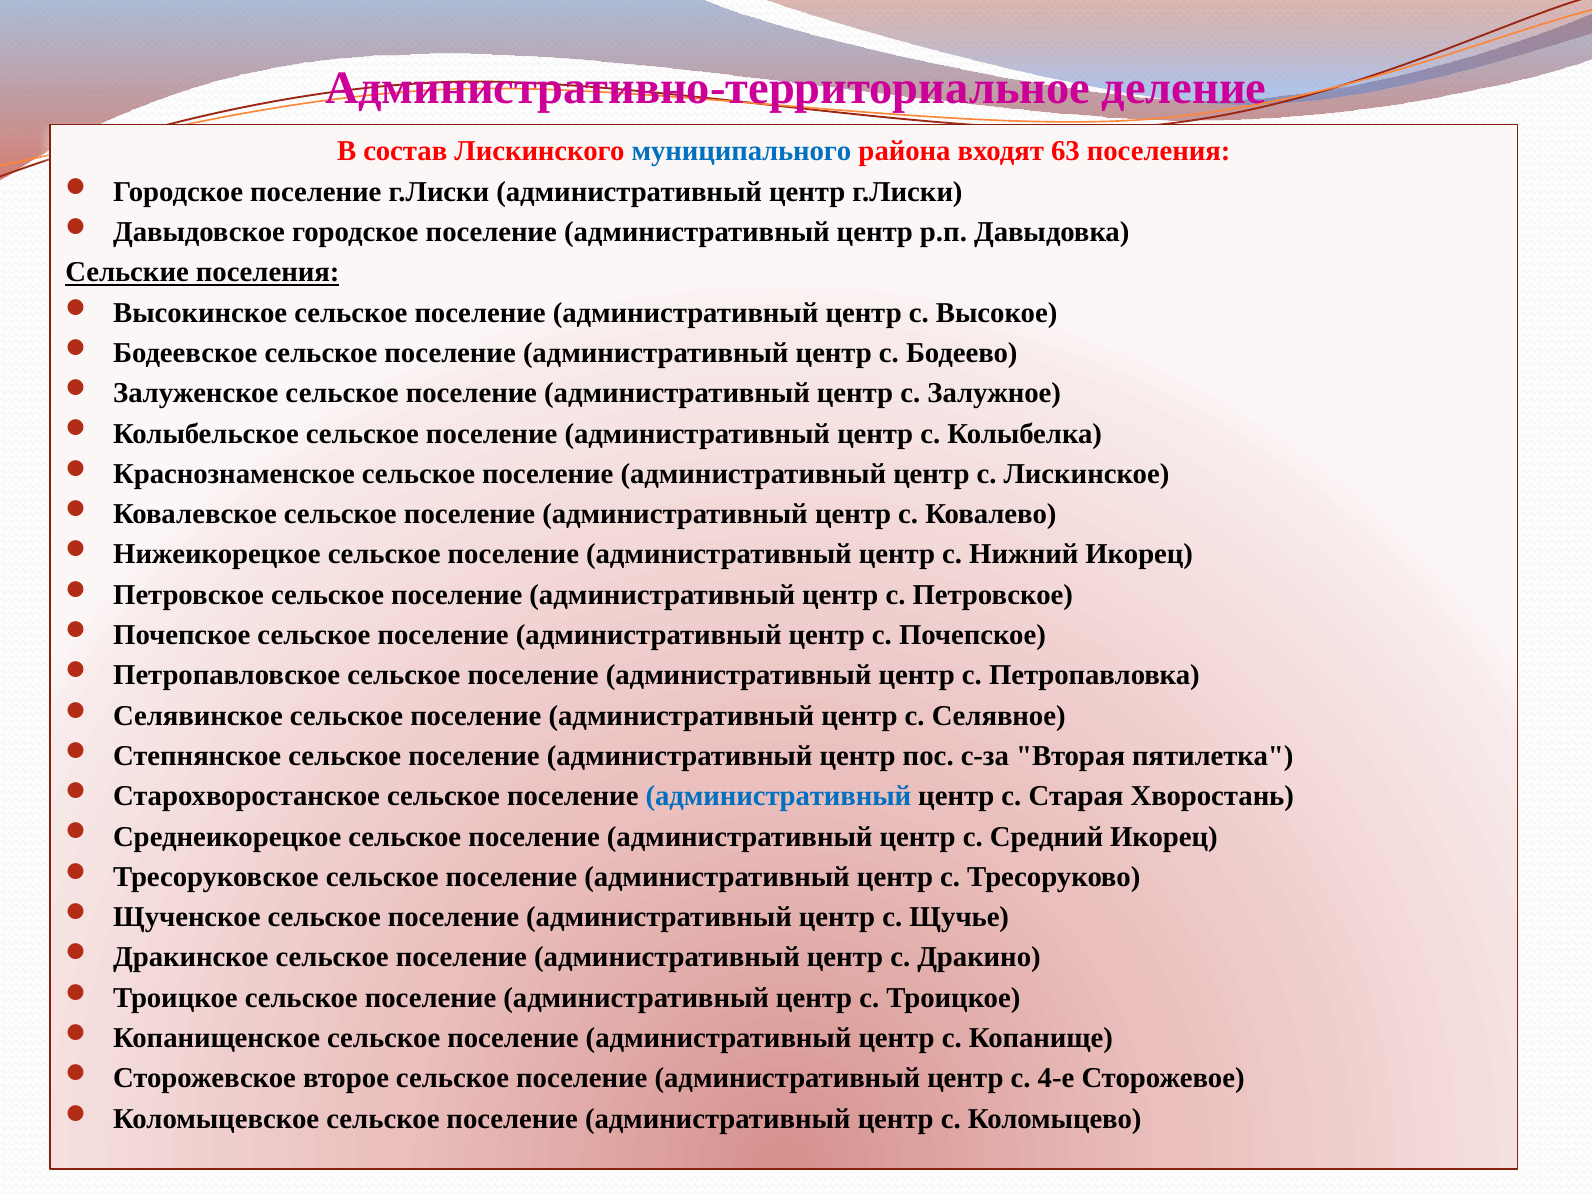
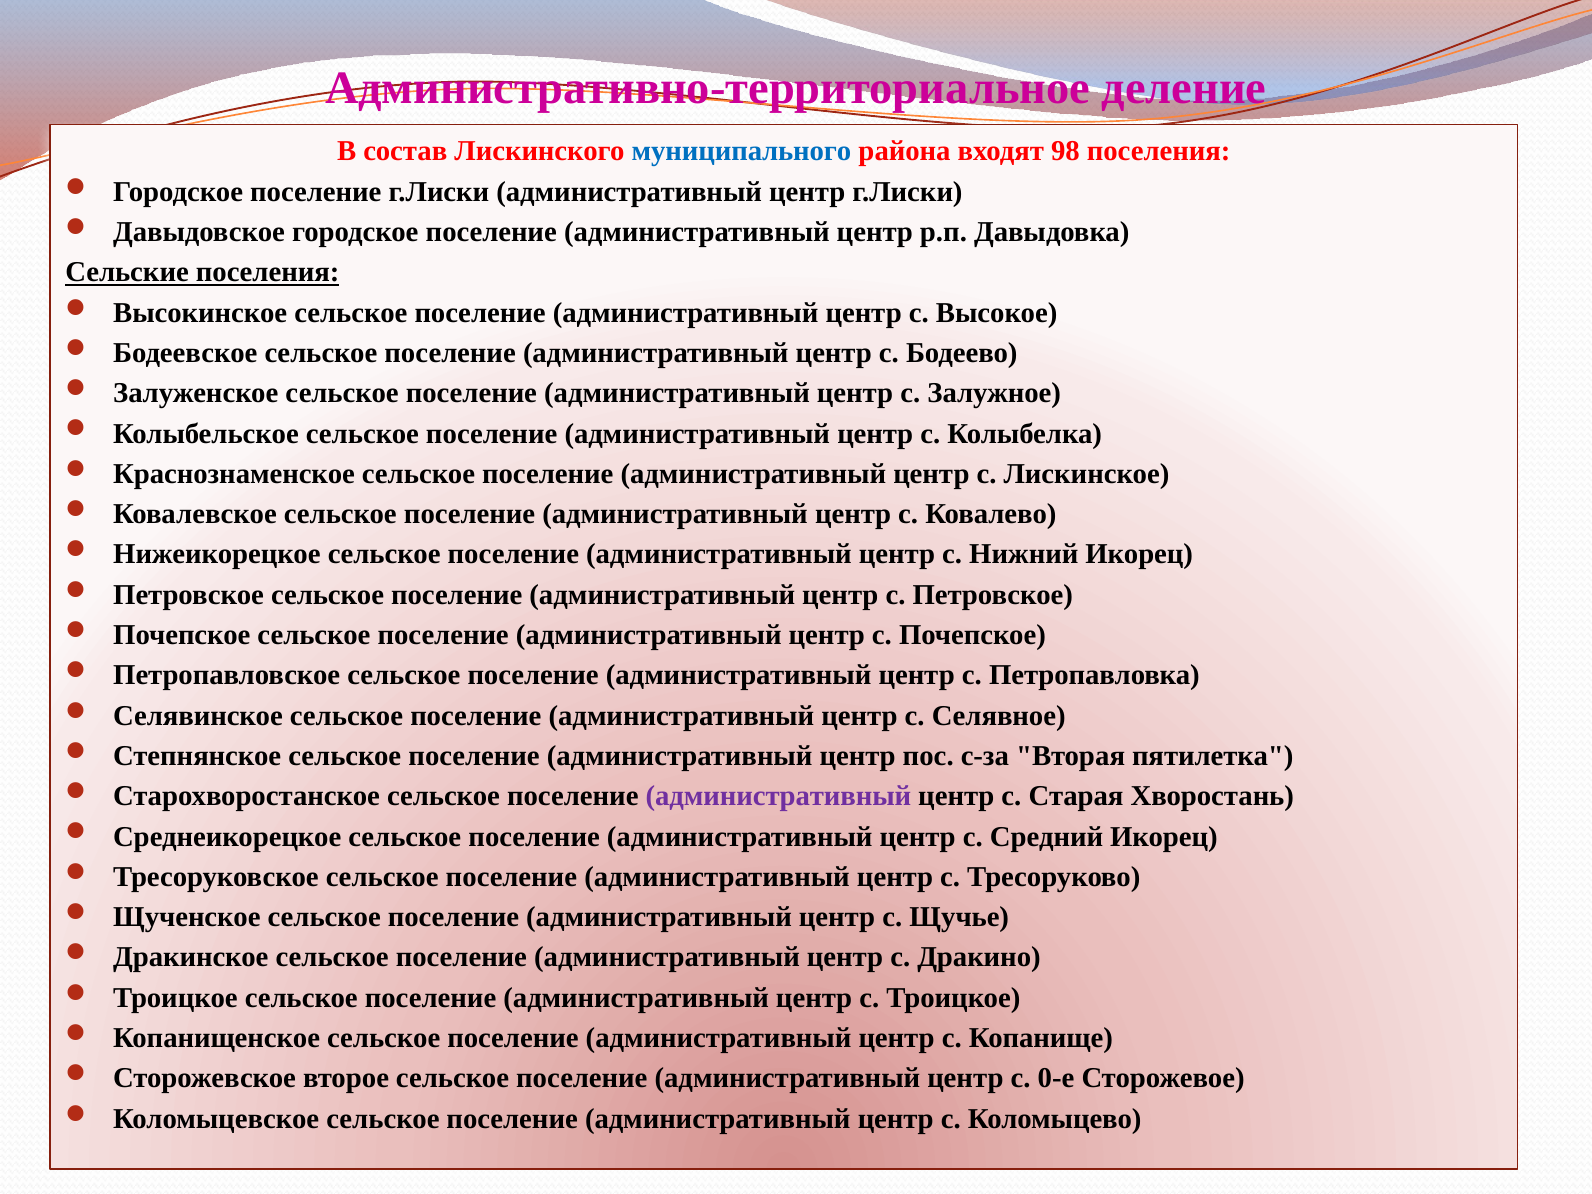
63: 63 -> 98 (1065, 151)
административный colour: blue -> purple (778, 796)
4-е: 4-е -> 0-е (1056, 1078)
